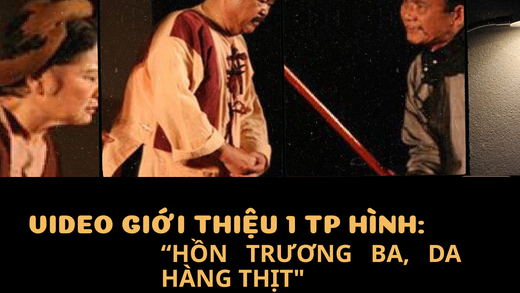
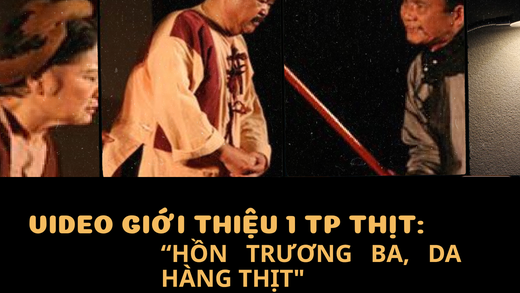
TP HÌNH: HÌNH -> THỊT (386, 224)
